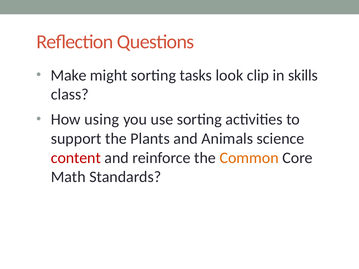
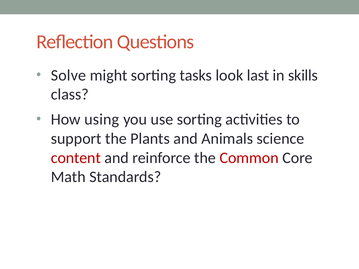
Make: Make -> Solve (68, 75)
clip: clip -> last (258, 75)
Common colour: orange -> red (249, 158)
